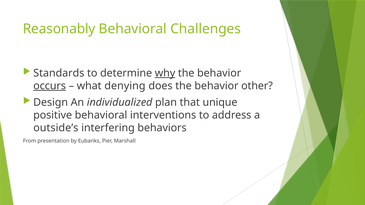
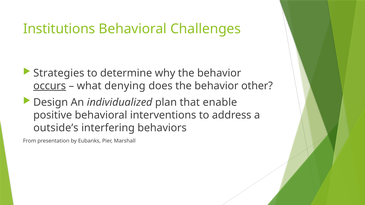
Reasonably: Reasonably -> Institutions (59, 29)
Standards: Standards -> Strategies (59, 73)
why underline: present -> none (165, 73)
unique: unique -> enable (220, 103)
